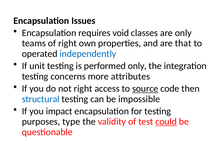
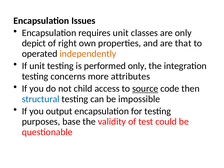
requires void: void -> unit (121, 33)
teams: teams -> depict (34, 43)
independently colour: blue -> orange (88, 54)
not right: right -> child (83, 89)
impact: impact -> output (59, 111)
type: type -> base (71, 122)
could underline: present -> none (166, 122)
